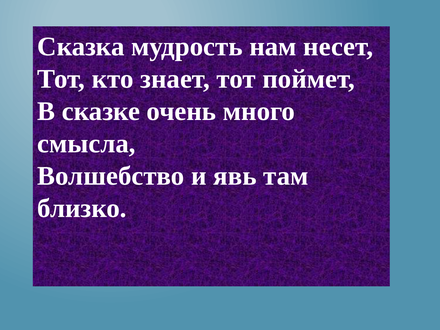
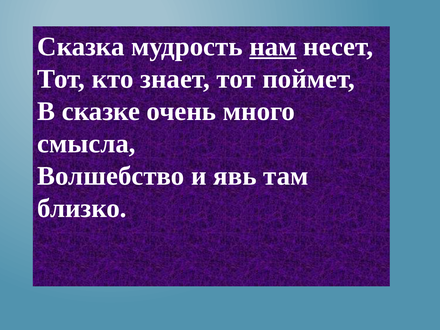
нам underline: none -> present (273, 47)
